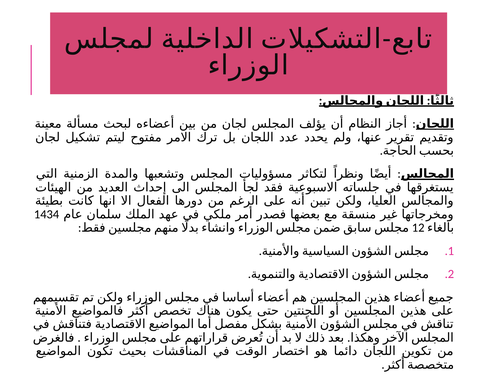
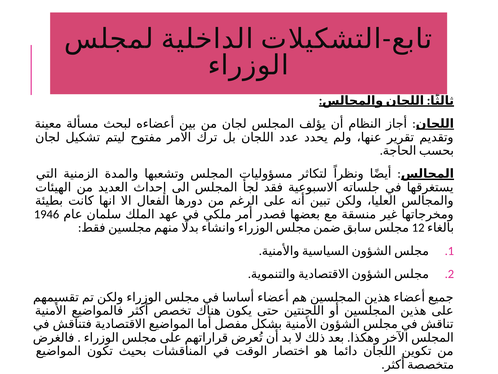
1434: 1434 -> 1946 (47, 214)
